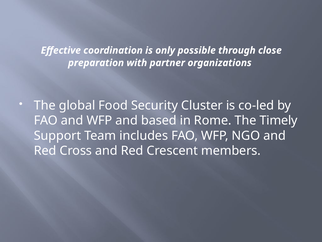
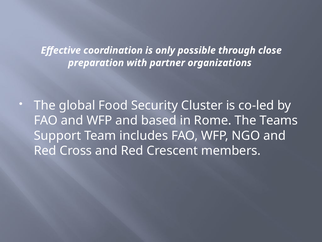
Timely: Timely -> Teams (279, 120)
